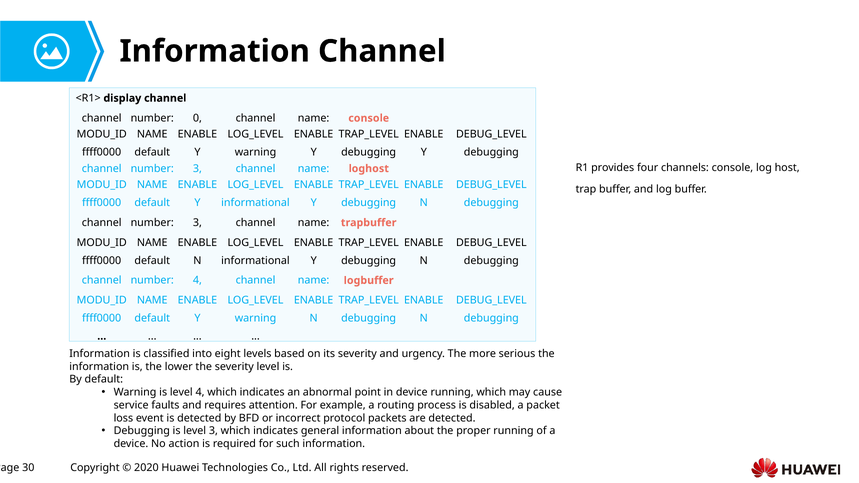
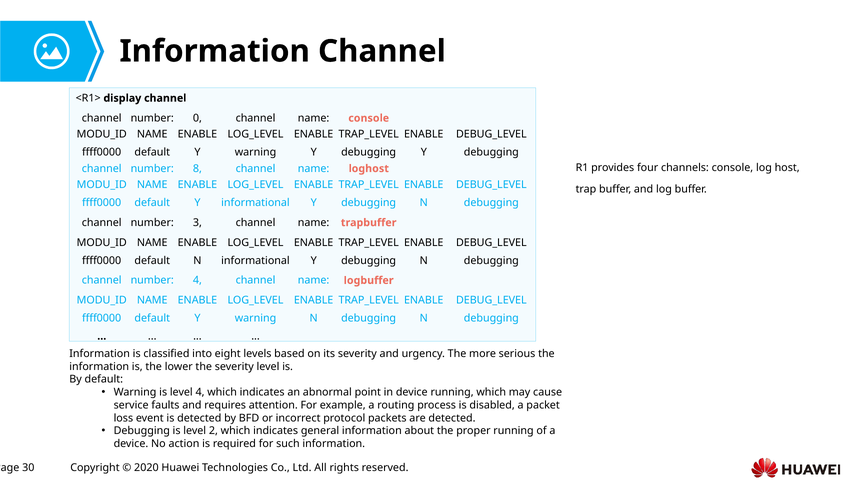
3: 3 -> 8 (197, 169)
level 3: 3 -> 2 (213, 431)
